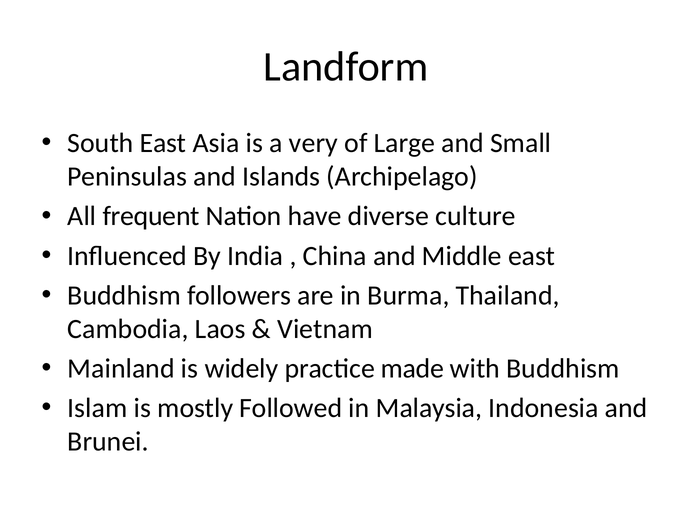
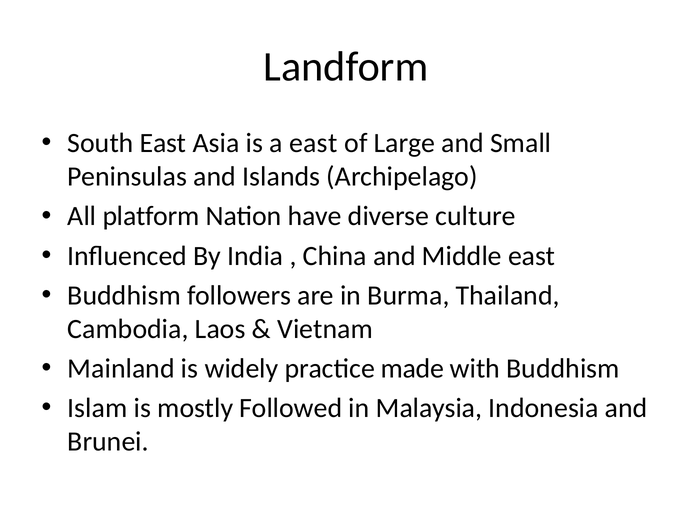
a very: very -> east (313, 143)
frequent: frequent -> platform (151, 216)
